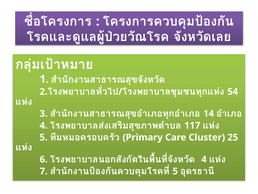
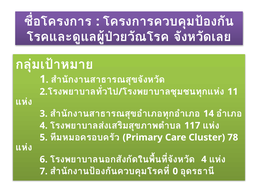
54: 54 -> 11 (233, 91)
25: 25 -> 78 (233, 137)
5: 5 -> 0 (175, 171)
